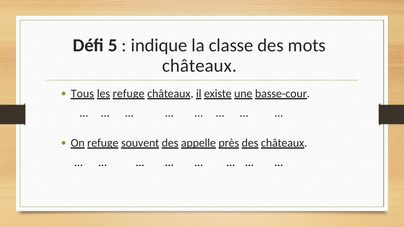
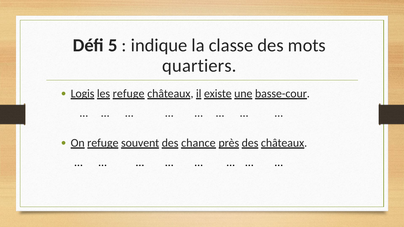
châteaux: châteaux -> quartiers (199, 66)
Tous: Tous -> Logis (83, 94)
appelle: appelle -> chance (198, 143)
